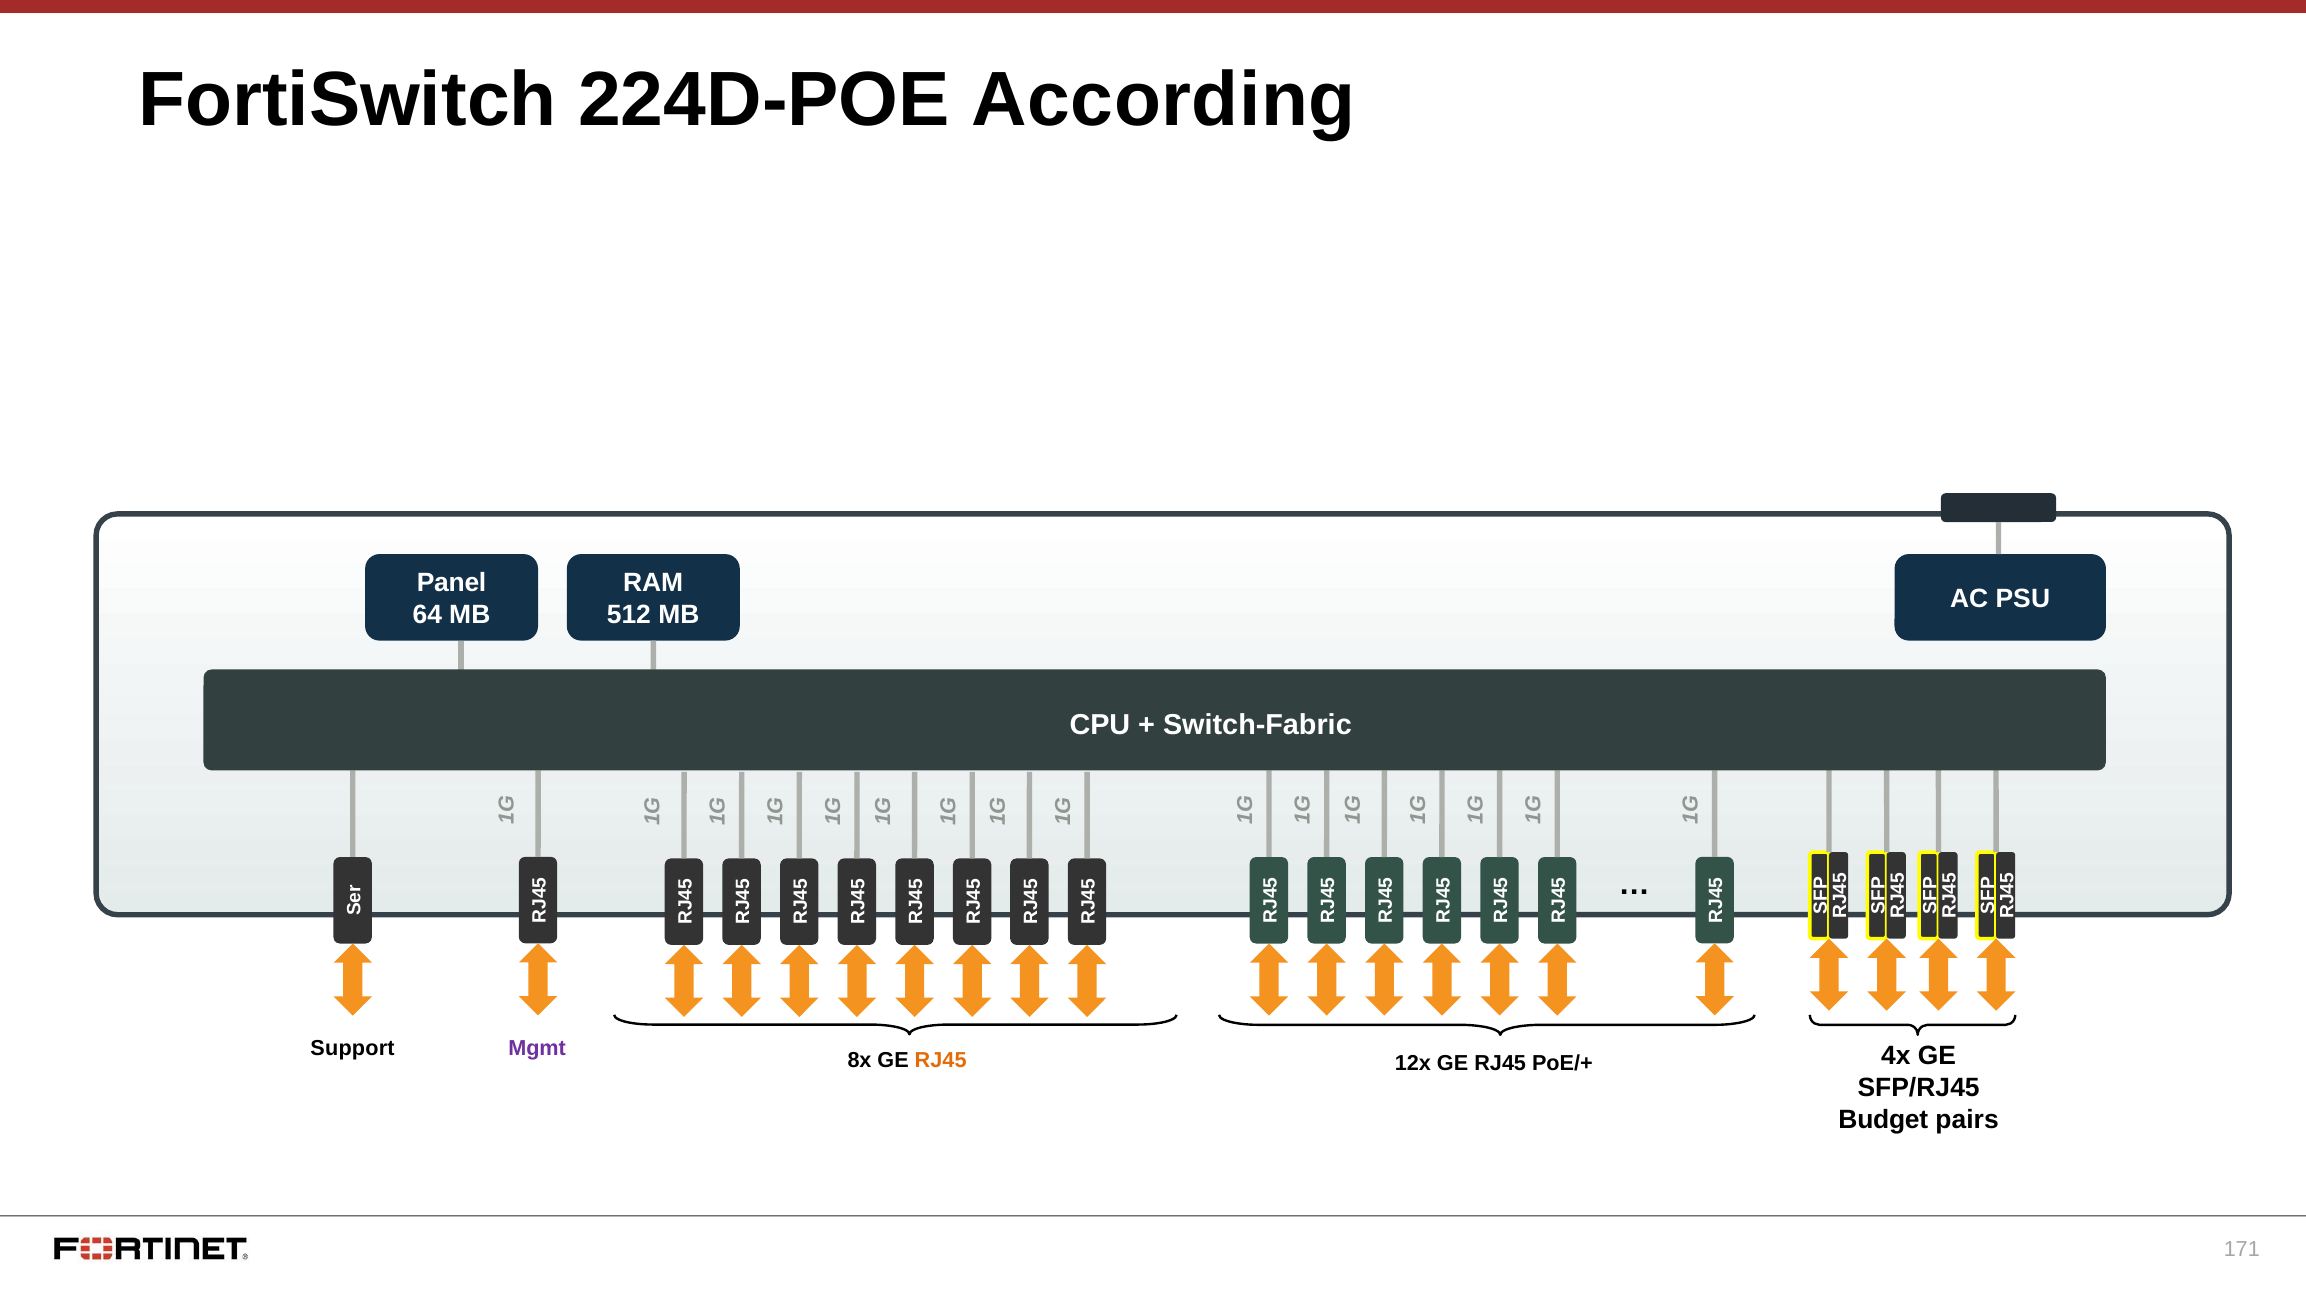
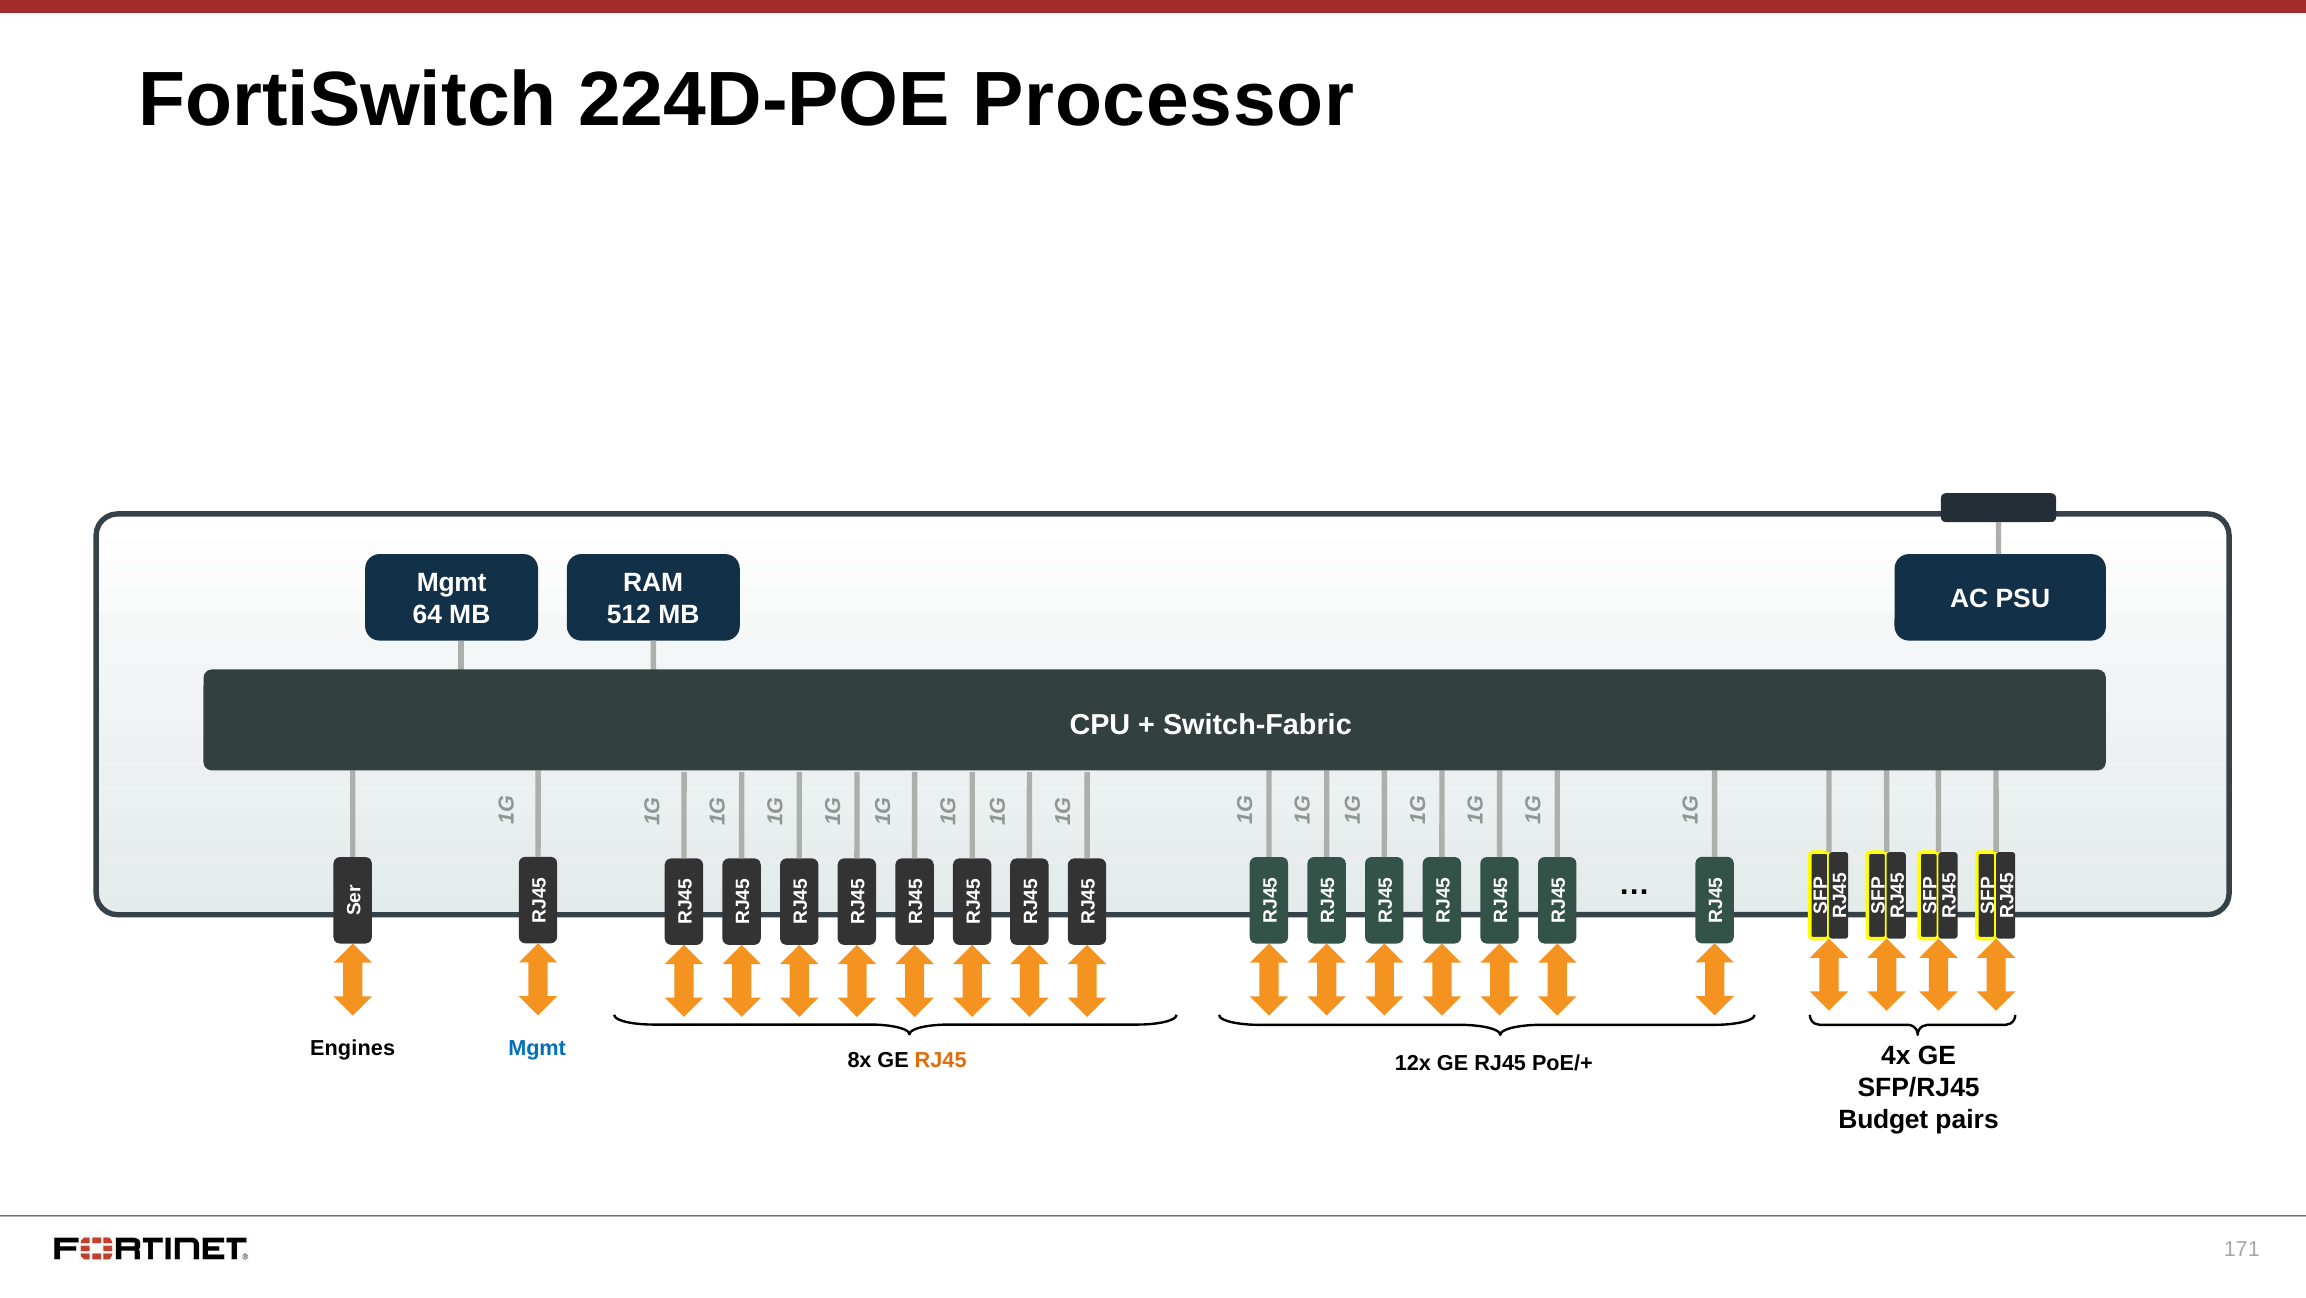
According: According -> Processor (1163, 100)
Panel: Panel -> Mgmt (452, 583)
Support: Support -> Engines (353, 1048)
Mgmt colour: purple -> blue (537, 1048)
